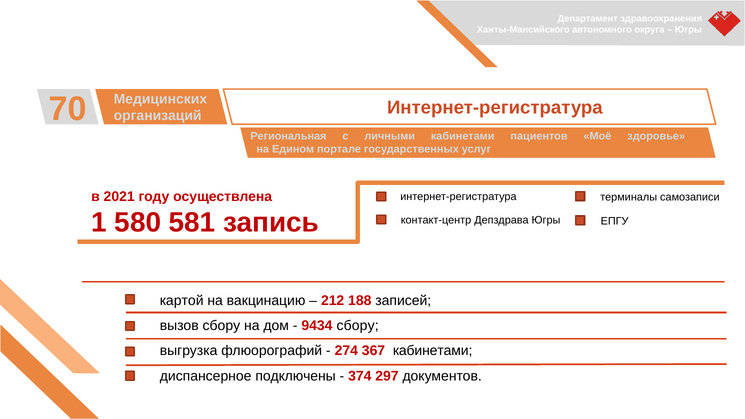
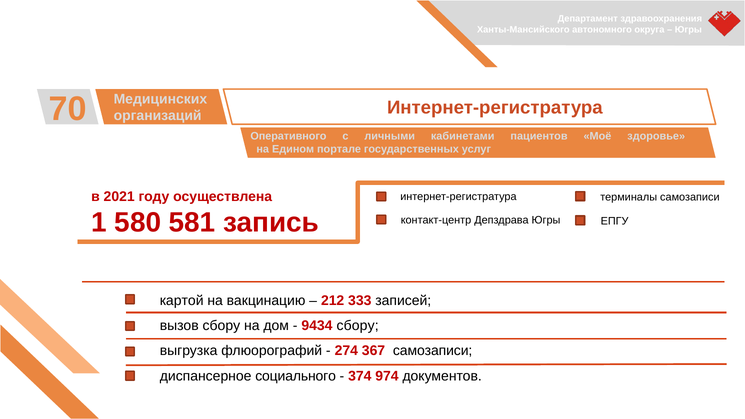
Региональная: Региональная -> Оперативного (288, 136)
188: 188 -> 333 (360, 301)
367 кабинетами: кабинетами -> самозаписи (433, 351)
подключены: подключены -> социального (296, 376)
297: 297 -> 974 (387, 376)
